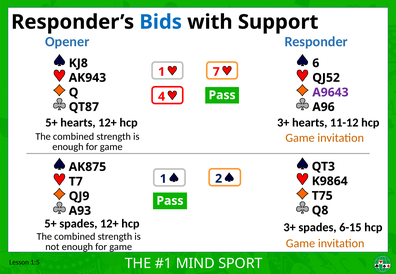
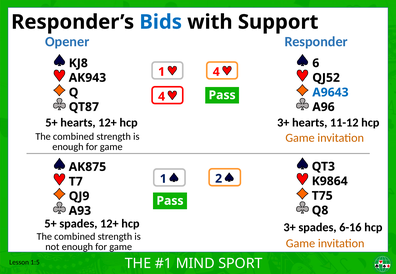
1 7: 7 -> 4 (216, 72)
A9643 colour: purple -> blue (330, 92)
6-15: 6-15 -> 6-16 (350, 228)
